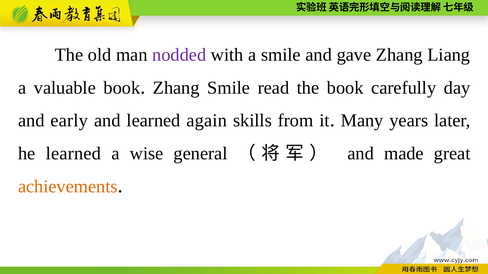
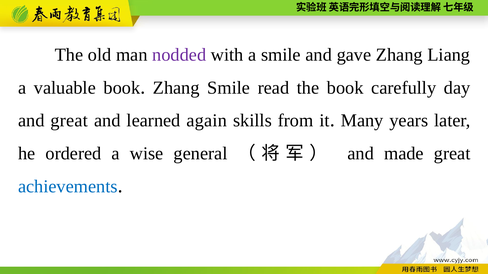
and early: early -> great (69, 121)
he learned: learned -> ordered (73, 154)
achievements colour: orange -> blue (68, 187)
